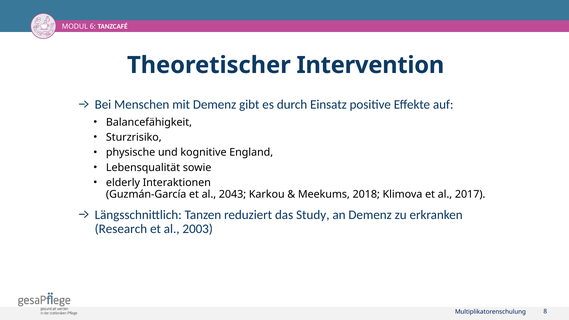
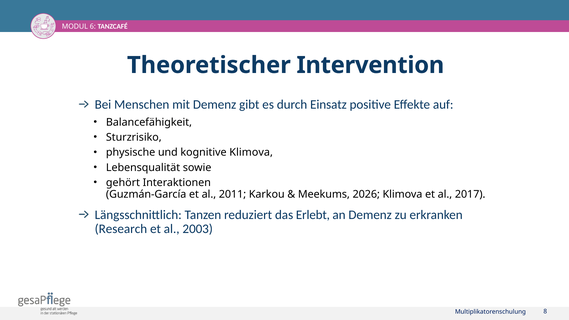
kognitive England: England -> Klimova (251, 152)
elderly: elderly -> gehört (123, 183)
2043: 2043 -> 2011 (233, 194)
2018: 2018 -> 2026 (366, 194)
Study: Study -> Erlebt (313, 215)
